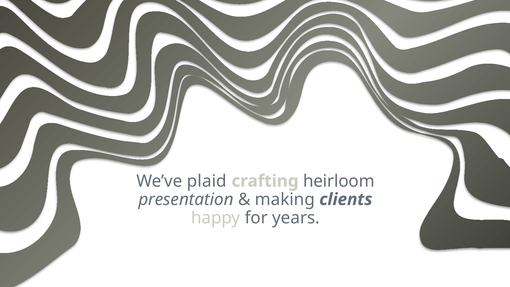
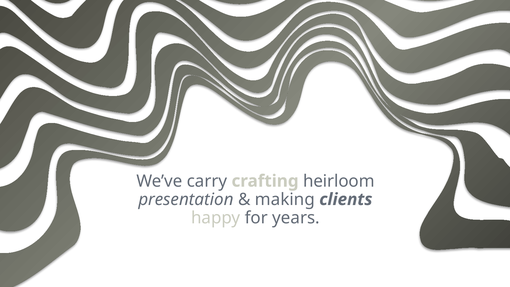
plaid: plaid -> carry (207, 181)
